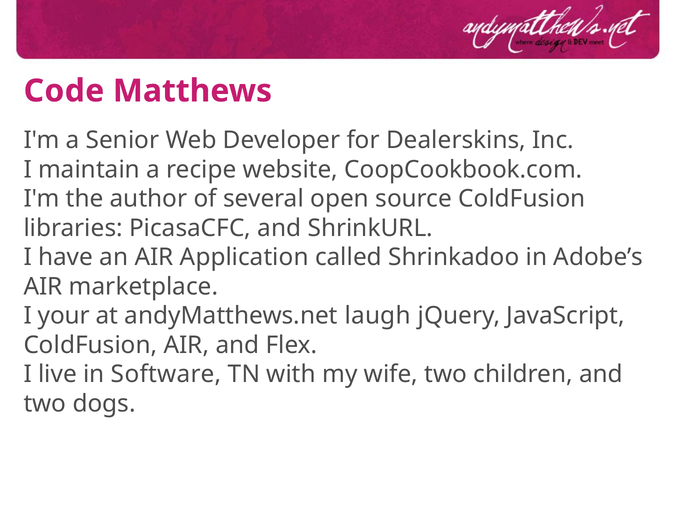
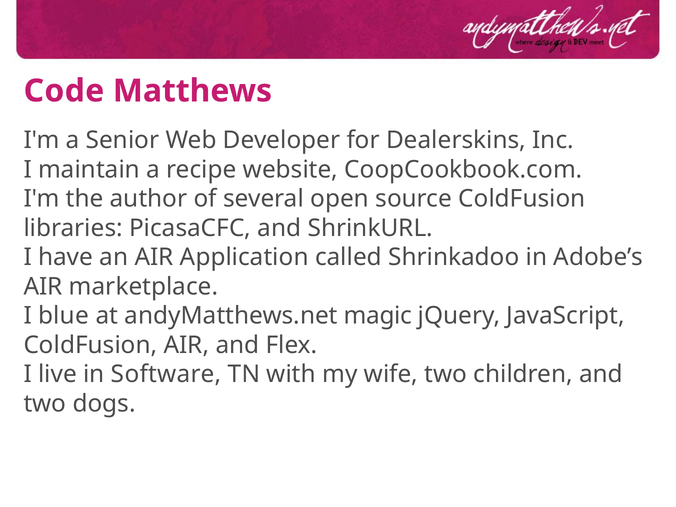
your: your -> blue (64, 316)
laugh: laugh -> magic (378, 316)
